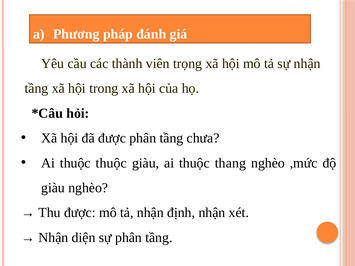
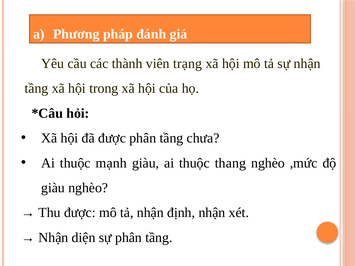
trọng: trọng -> trạng (188, 64)
thuộc thuộc: thuộc -> mạnh (111, 163)
